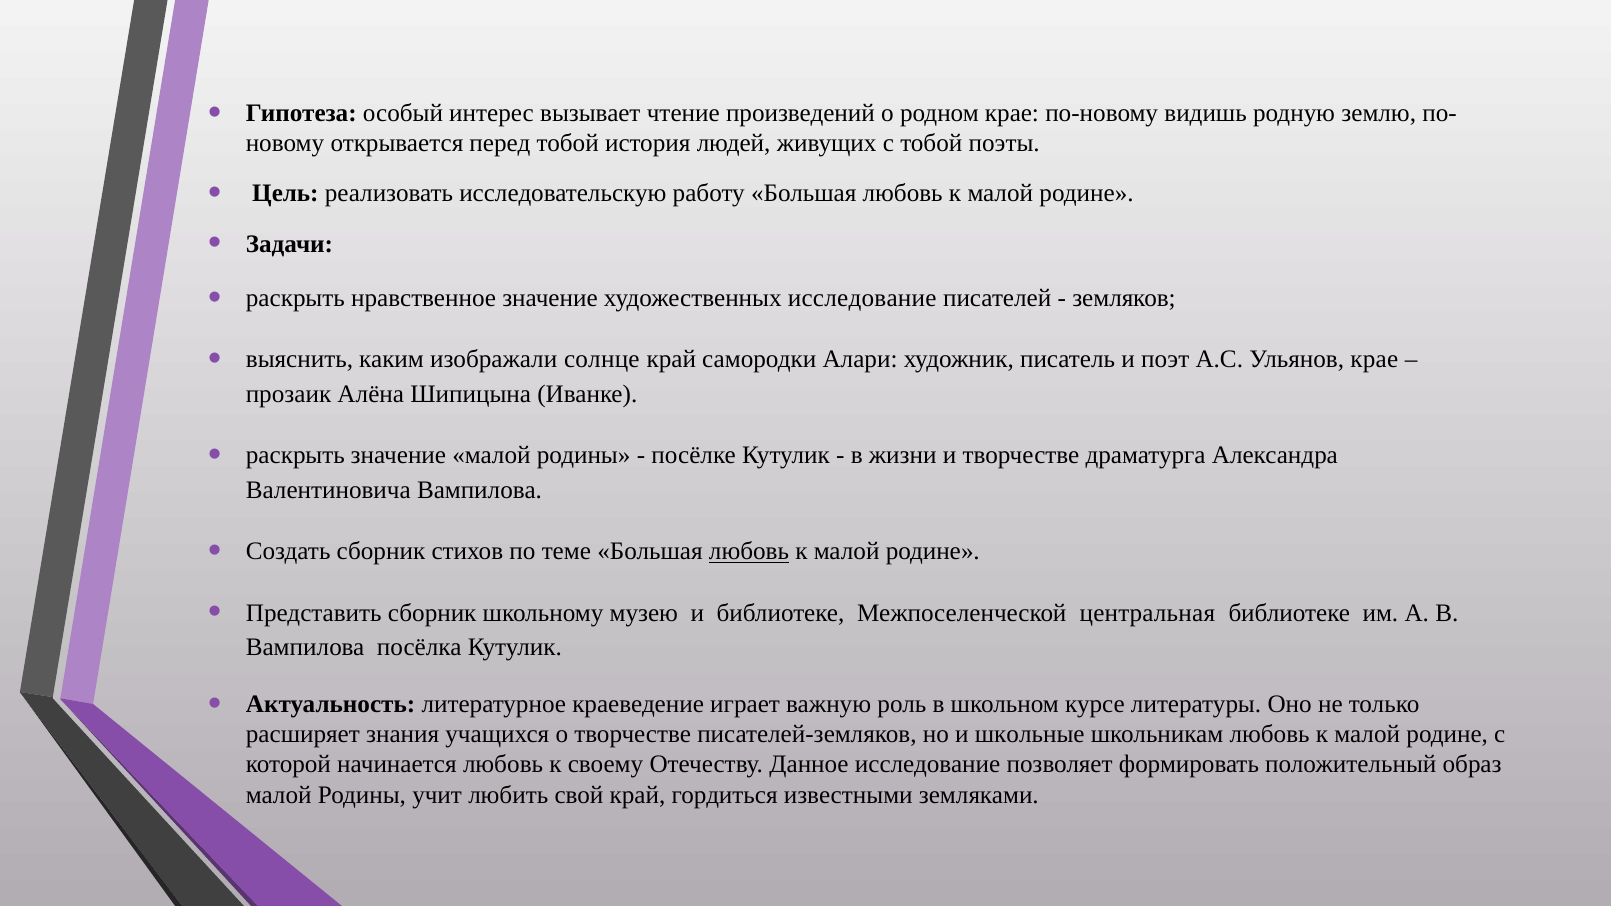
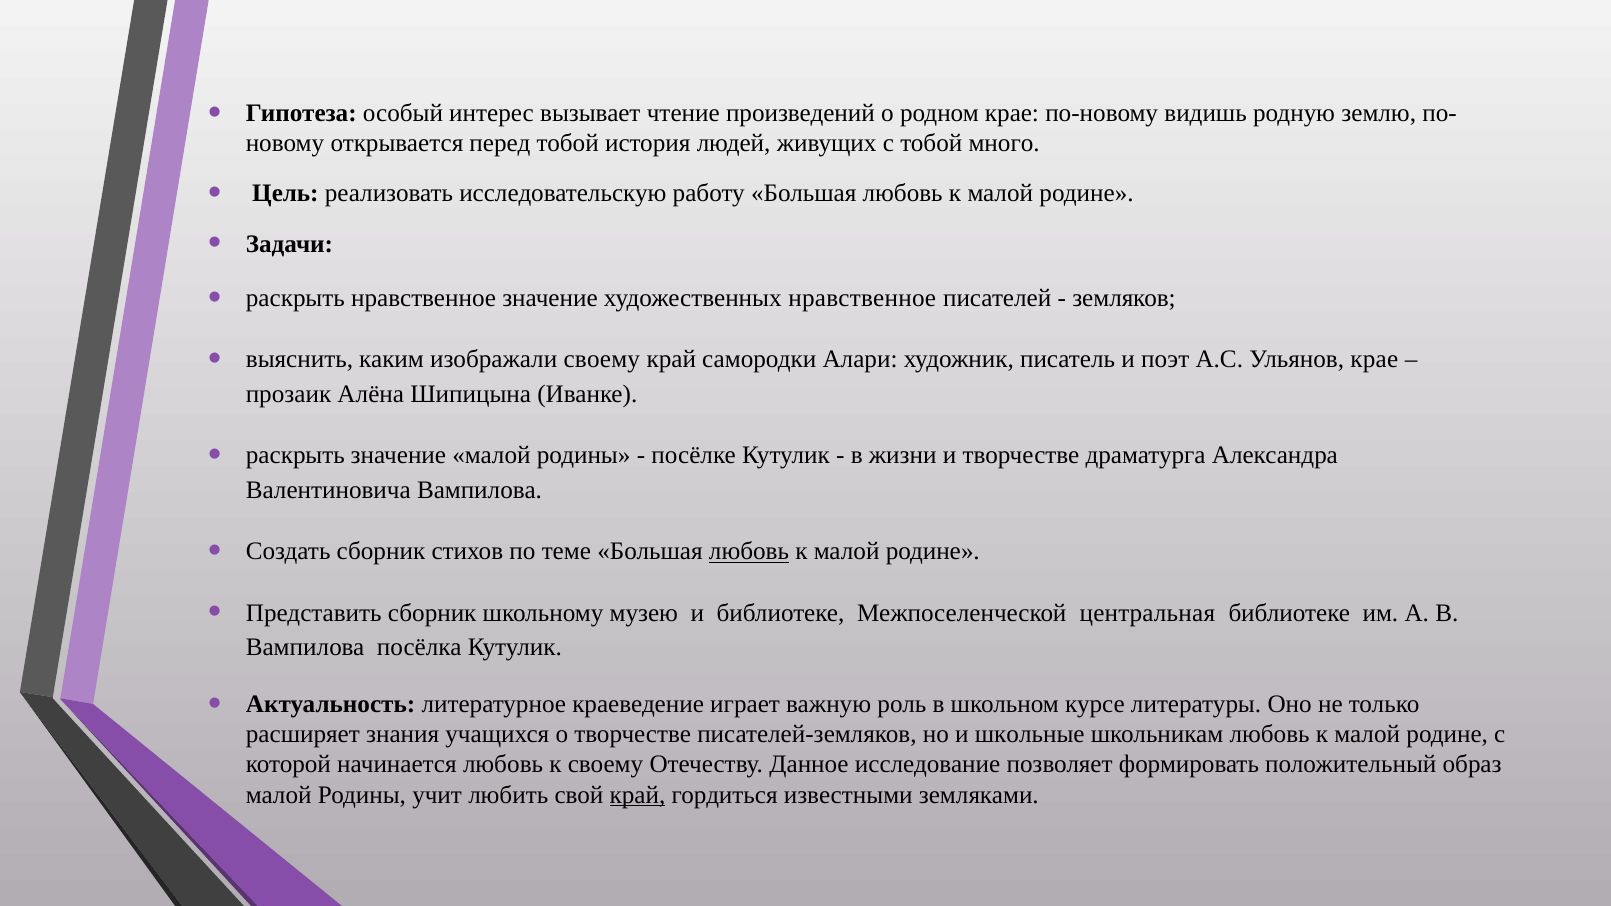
поэты: поэты -> много (1004, 144)
художественных исследование: исследование -> нравственное (862, 298)
изображали солнце: солнце -> своему (602, 360)
край underline: none -> present (638, 795)
